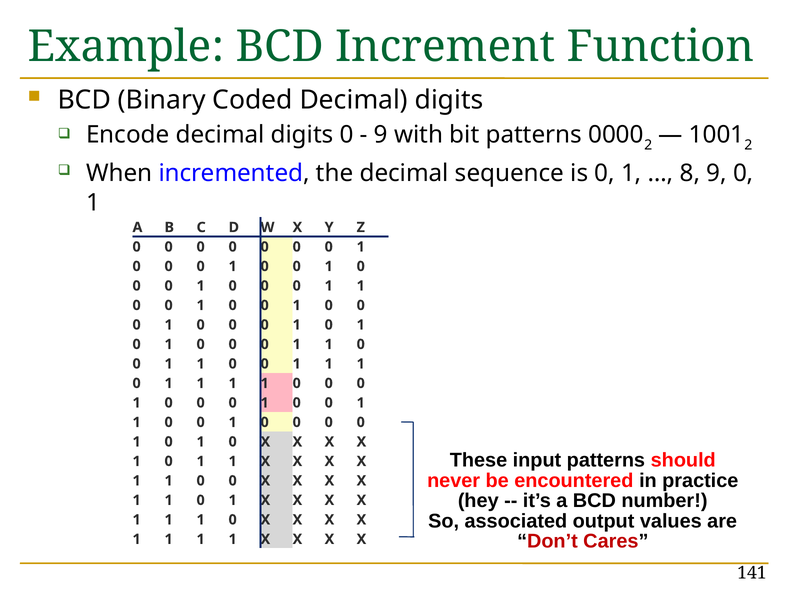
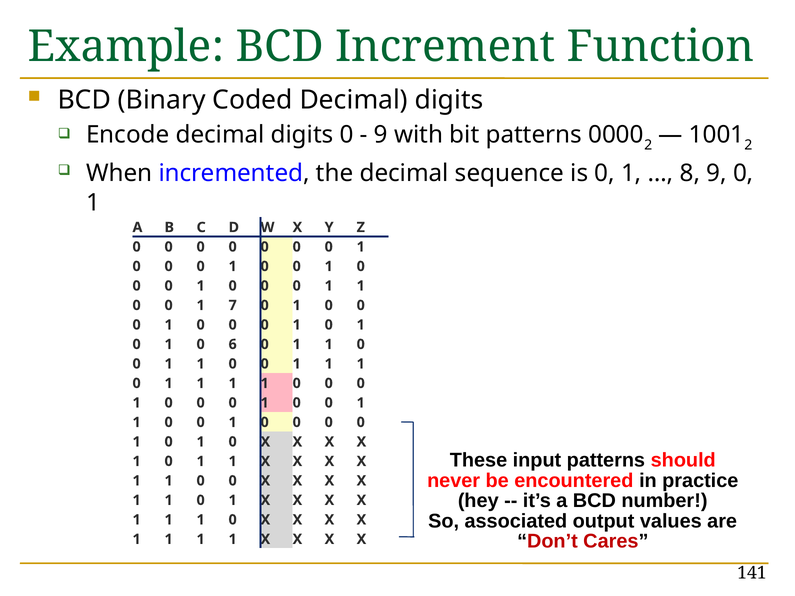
0: 0 -> 7 (233, 305)
0: 0 -> 6 (233, 344)
